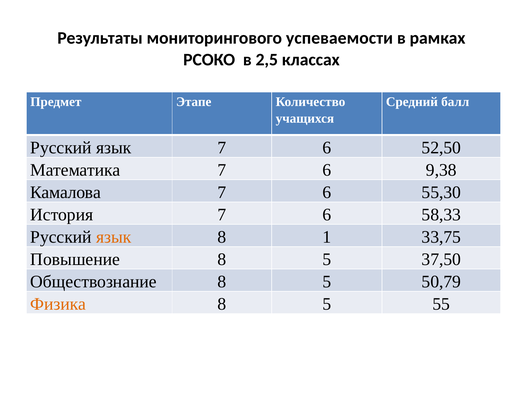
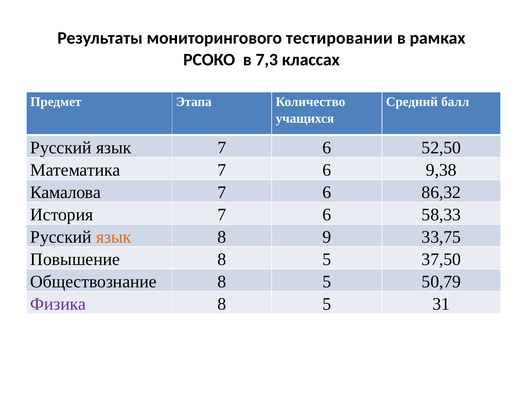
успеваемости: успеваемости -> тестировании (339, 38)
2,5: 2,5 -> 7,3 (267, 60)
Этапе: Этапе -> Этапа (194, 102)
55,30: 55,30 -> 86,32 (441, 192)
1: 1 -> 9 (327, 237)
Физика colour: orange -> purple (58, 304)
55: 55 -> 31 (441, 304)
